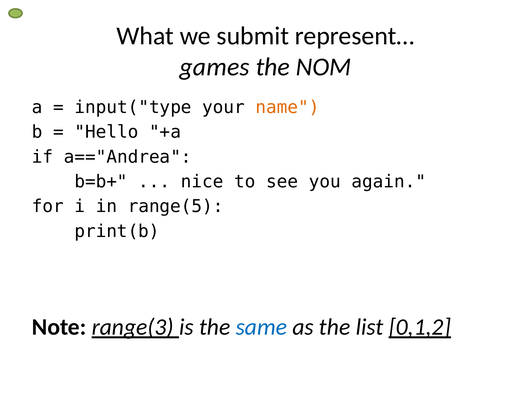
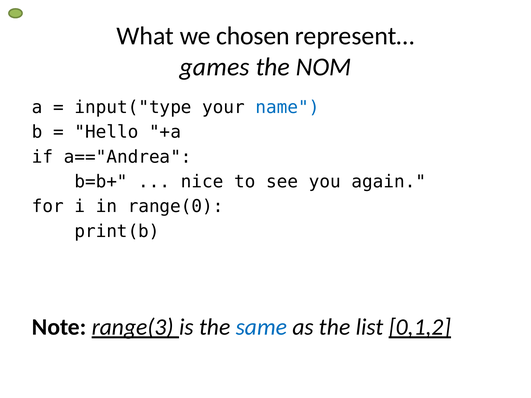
submit: submit -> chosen (253, 36)
name colour: orange -> blue (288, 107)
range(5: range(5 -> range(0 (176, 207)
